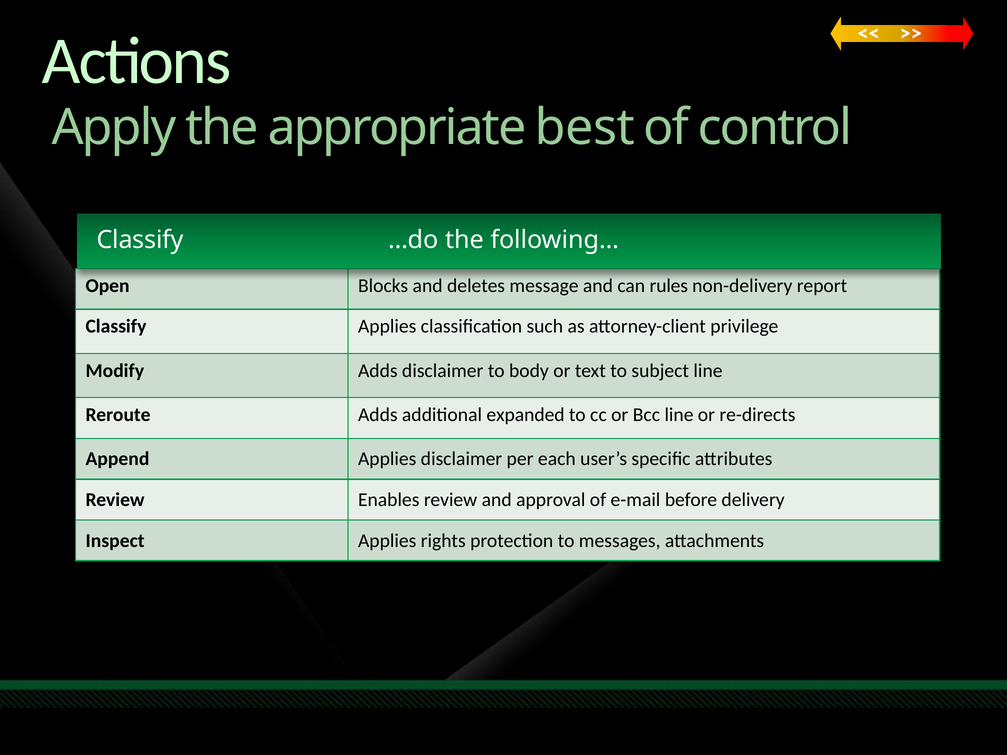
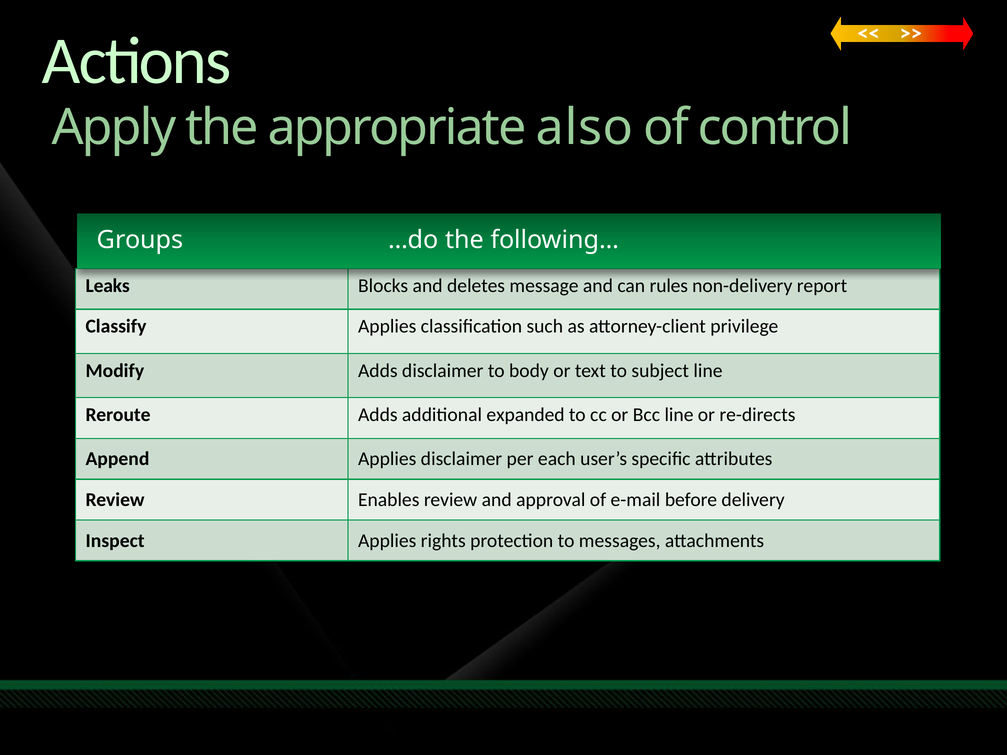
best: best -> also (585, 128)
Classify: Classify -> Groups (140, 240)
Open: Open -> Leaks (108, 286)
